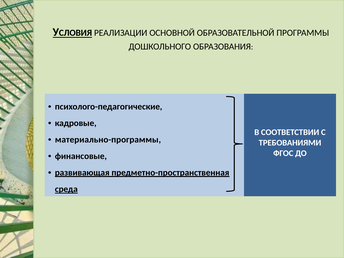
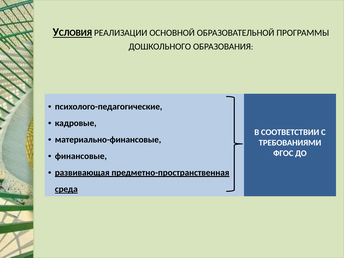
материально-программы: материально-программы -> материально-финансовые (108, 140)
